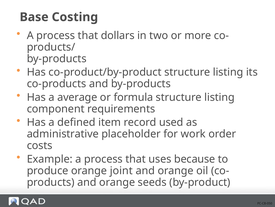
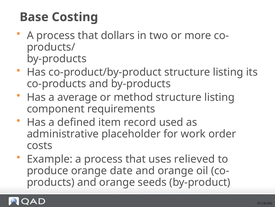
formula: formula -> method (133, 97)
because: because -> relieved (195, 159)
joint: joint -> date (121, 170)
